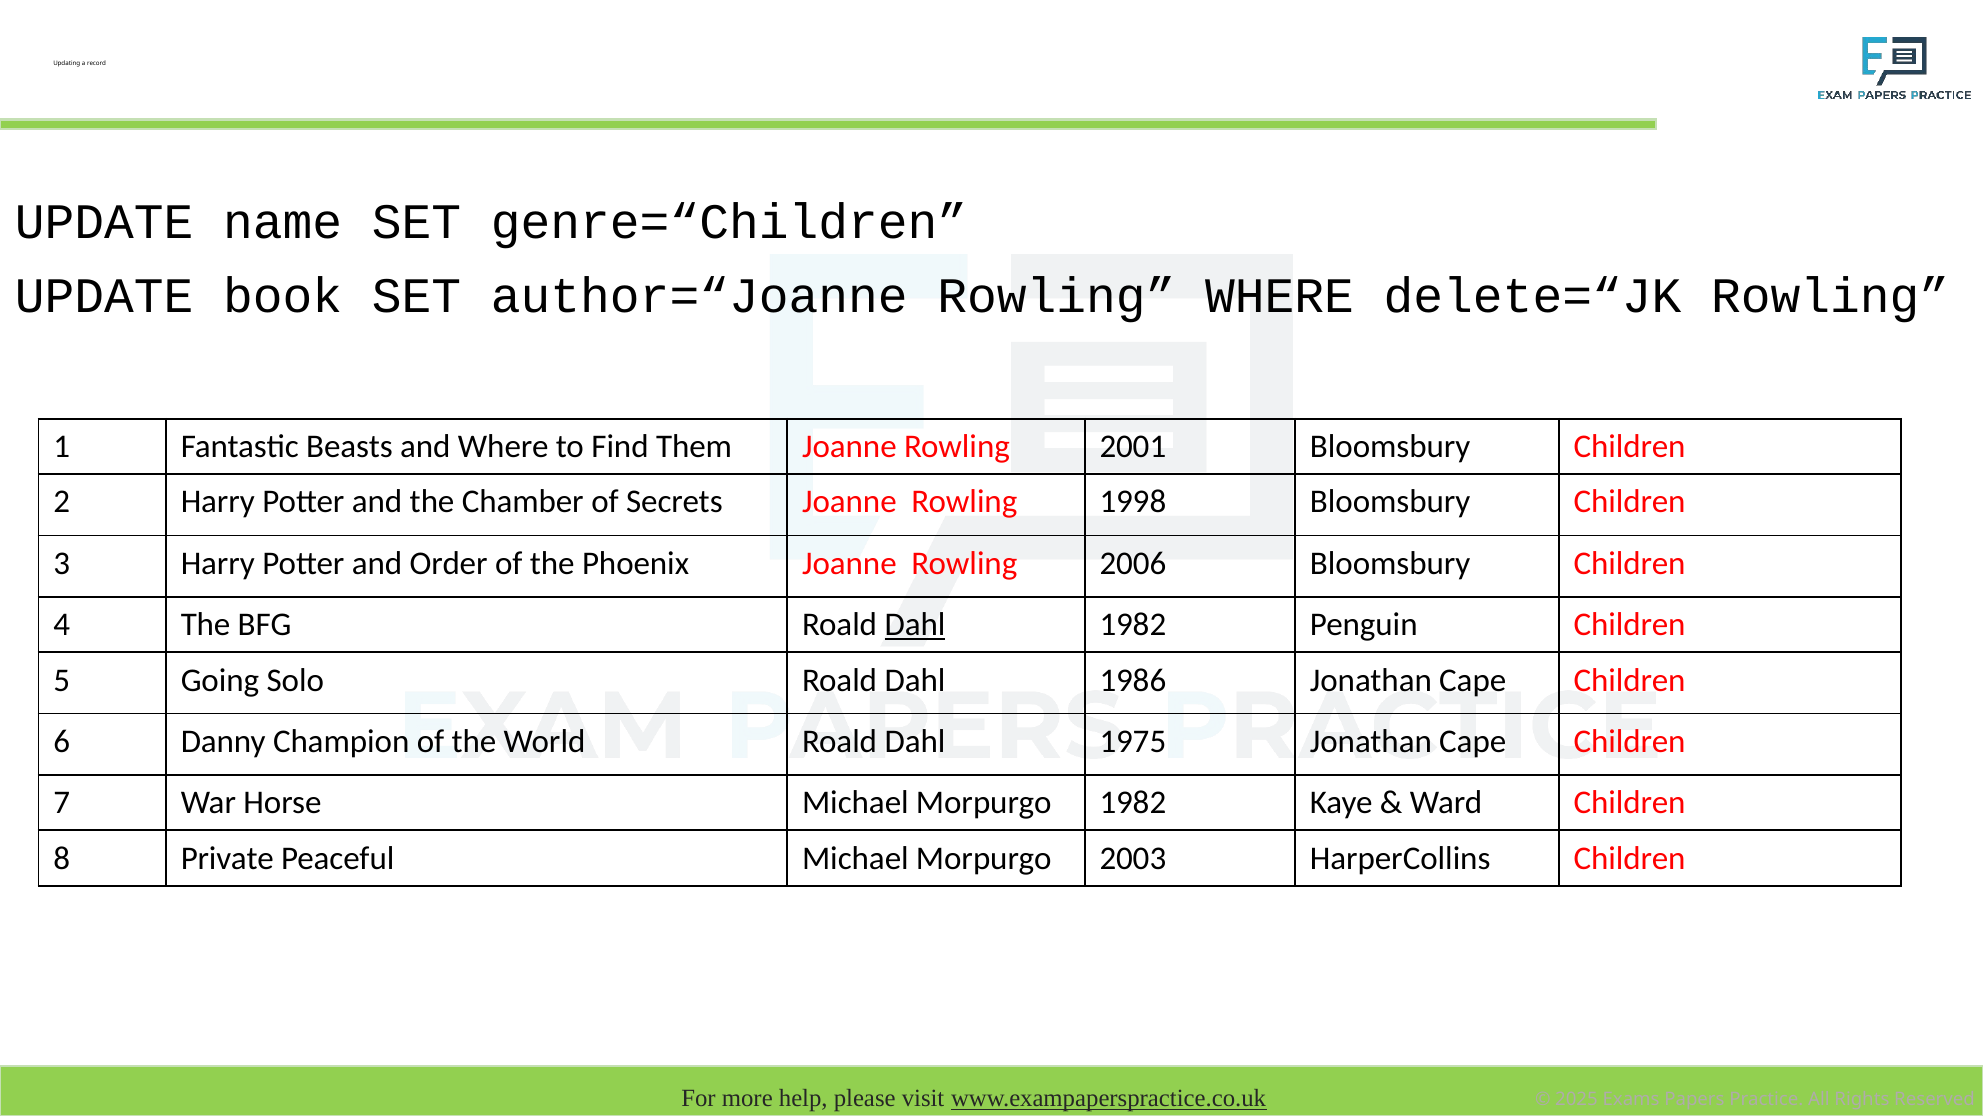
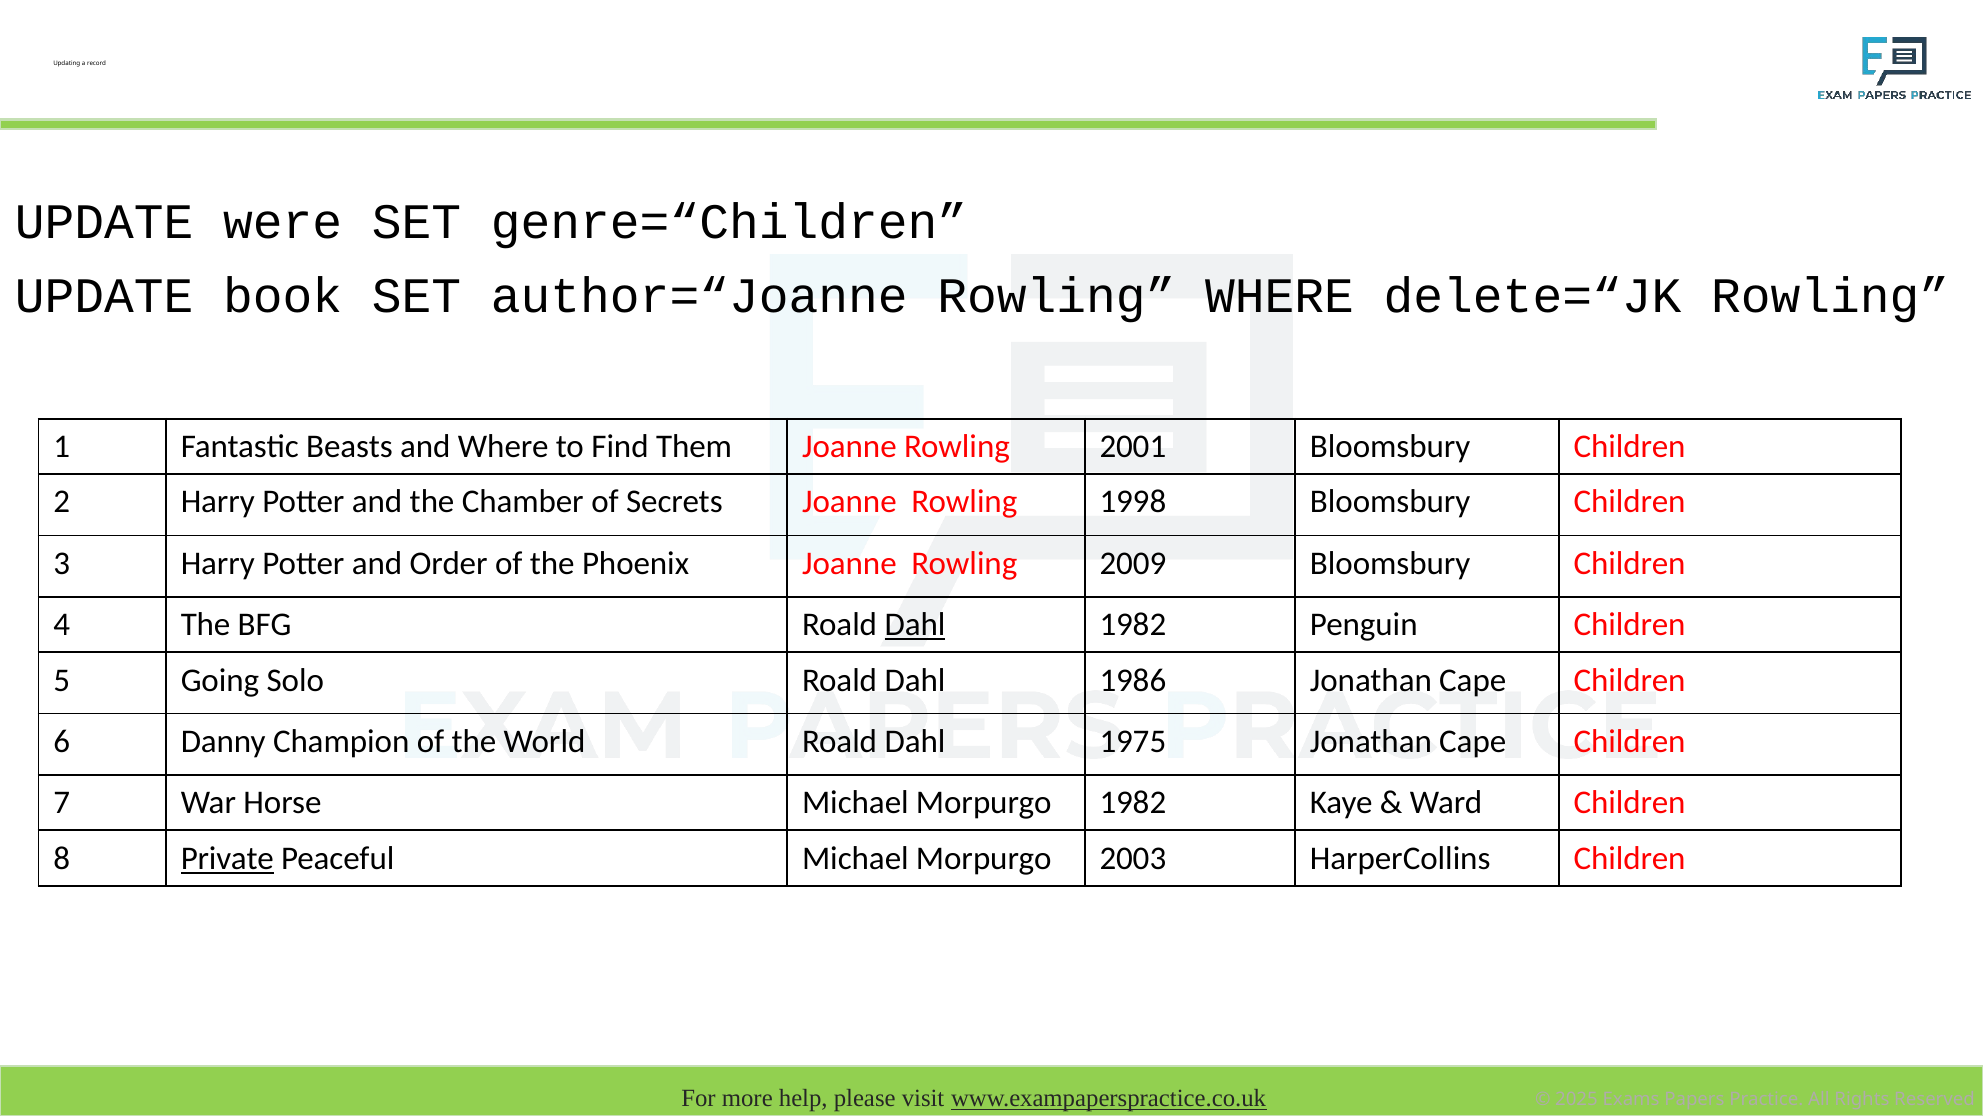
name: name -> were (283, 222)
2006: 2006 -> 2009 (1133, 563)
Private underline: none -> present (227, 858)
